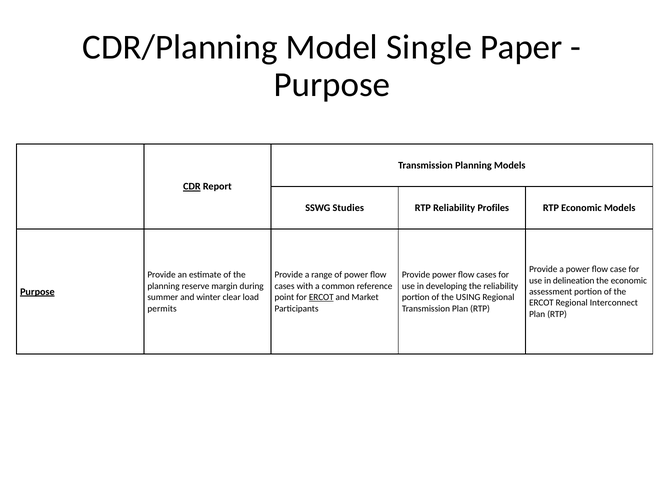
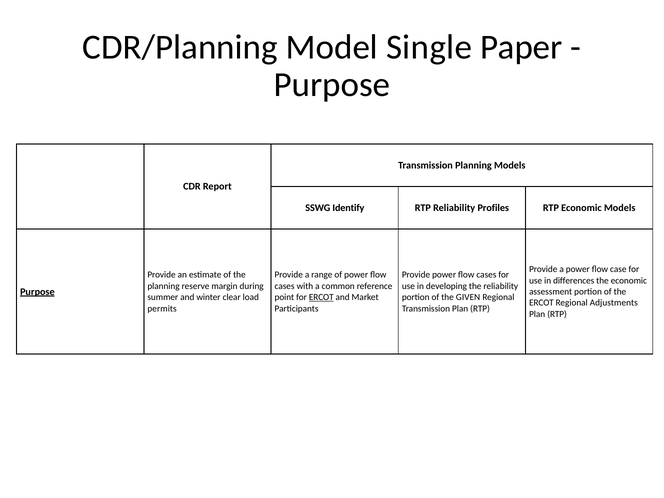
CDR underline: present -> none (192, 187)
Studies: Studies -> Identify (348, 208)
delineation: delineation -> differences (574, 280)
USING: USING -> GIVEN (468, 297)
Interconnect: Interconnect -> Adjustments (614, 303)
